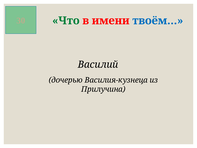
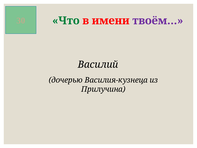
твоём… colour: blue -> purple (158, 21)
